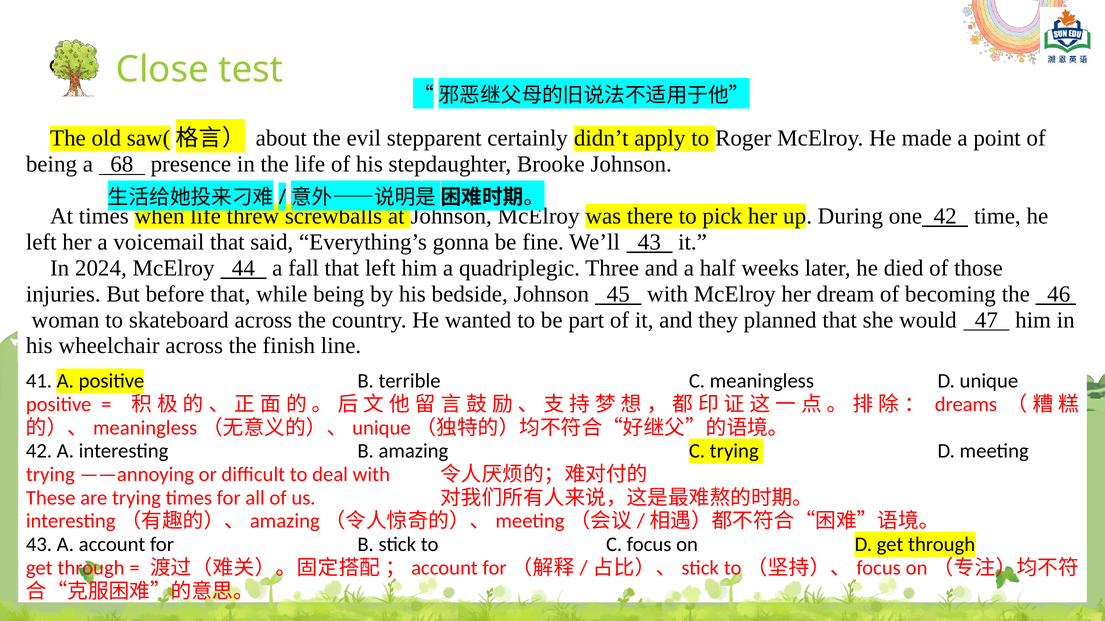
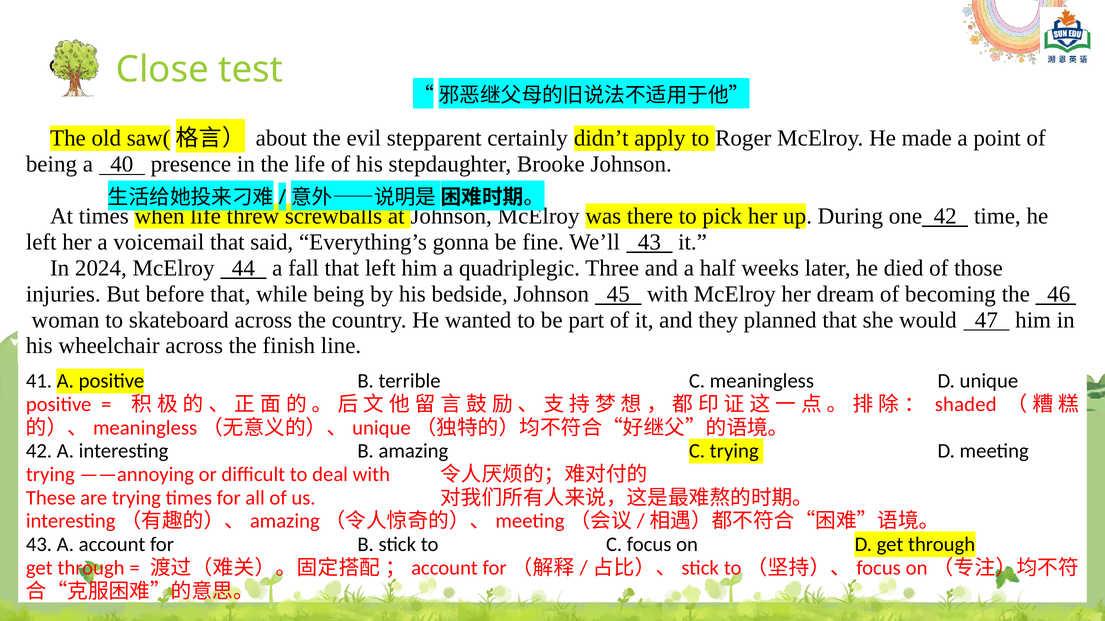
68: 68 -> 40 (122, 164)
dreams: dreams -> shaded (966, 405)
